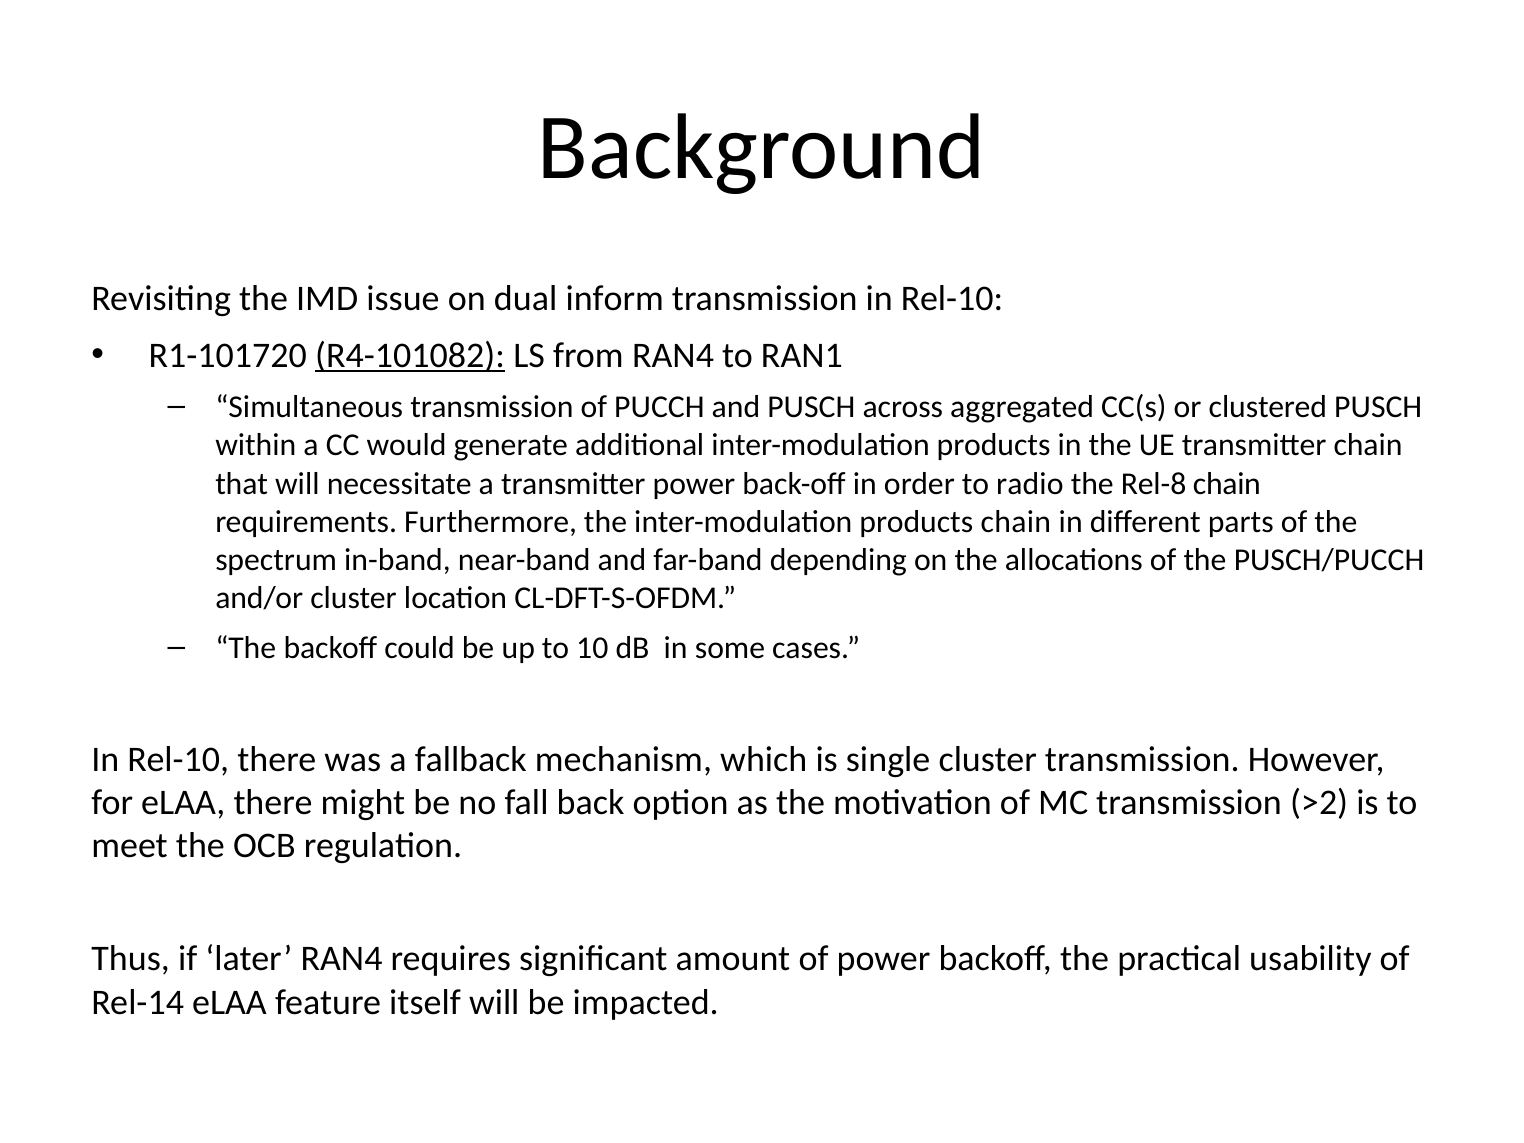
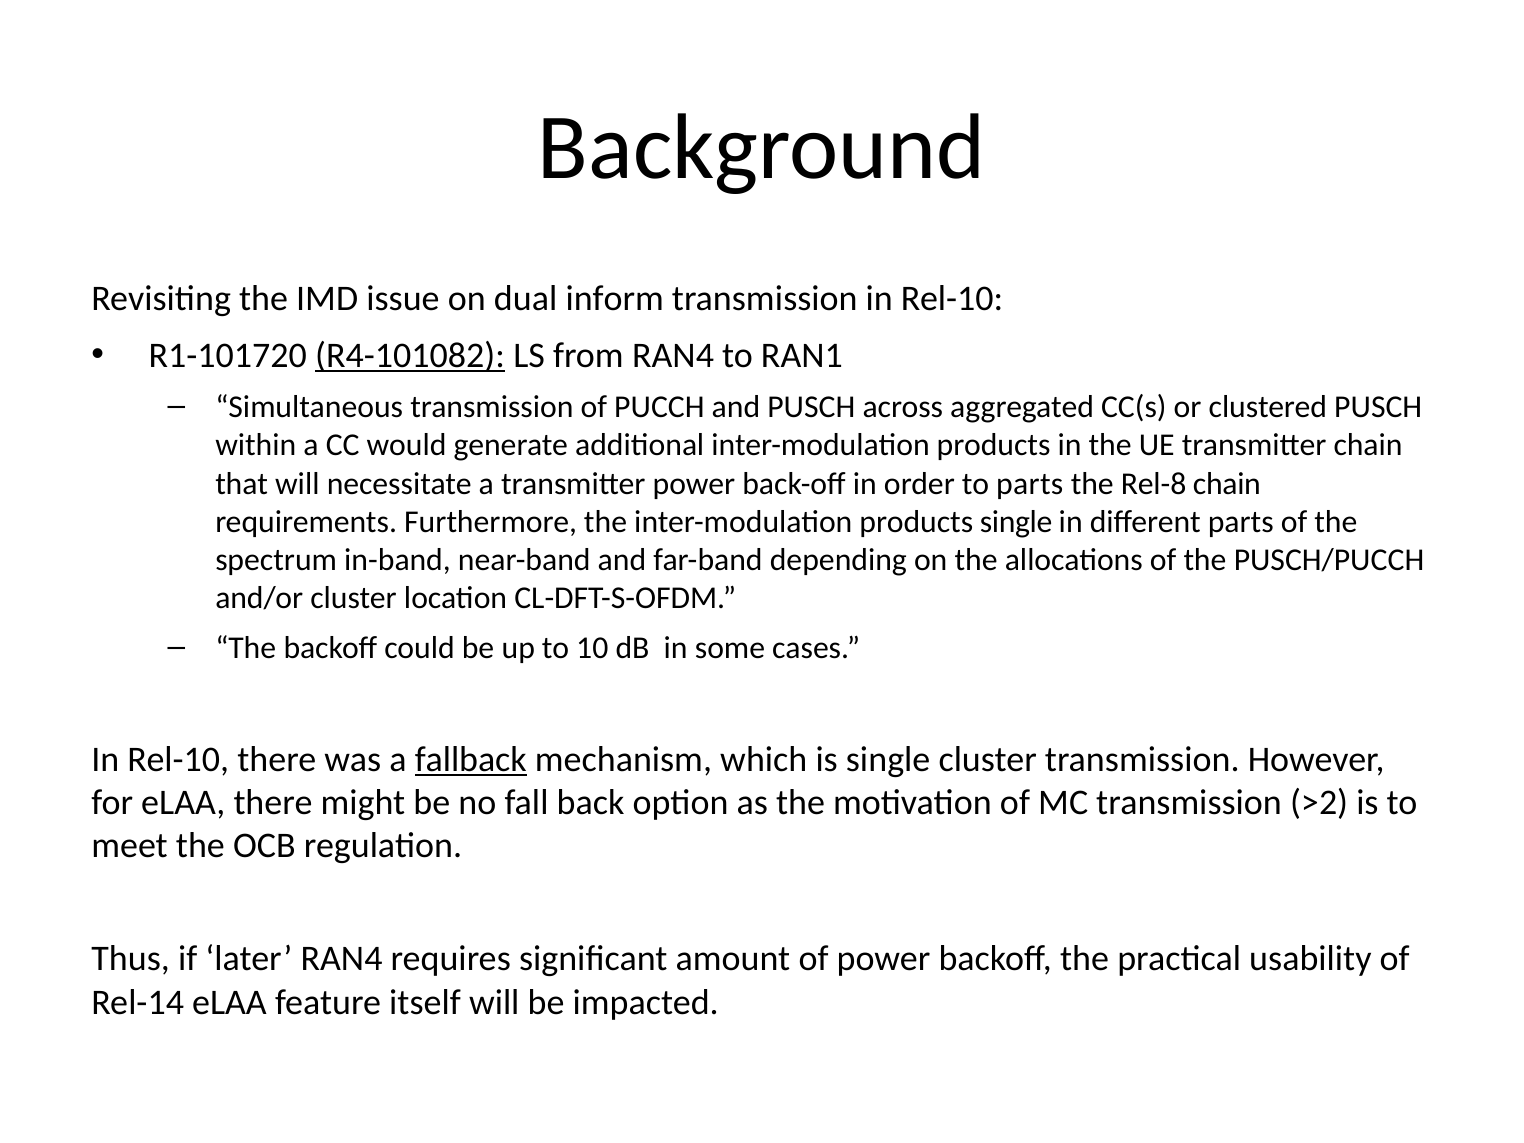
to radio: radio -> parts (1030, 484)
products chain: chain -> single (1016, 522)
fallback underline: none -> present (471, 759)
